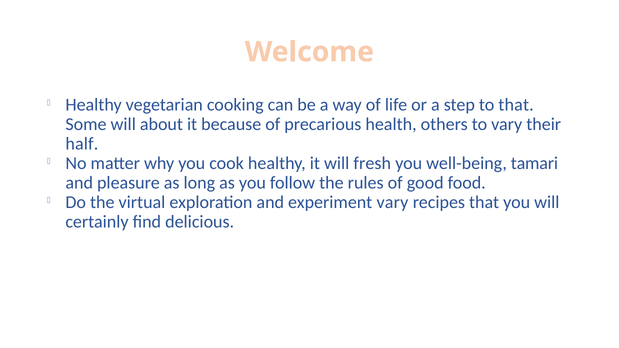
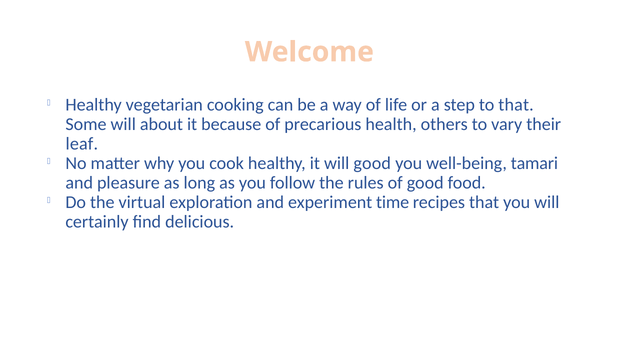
half: half -> leaf (82, 144)
will fresh: fresh -> good (372, 163)
experiment vary: vary -> time (393, 202)
